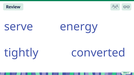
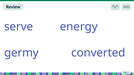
tightly: tightly -> germy (21, 53)
